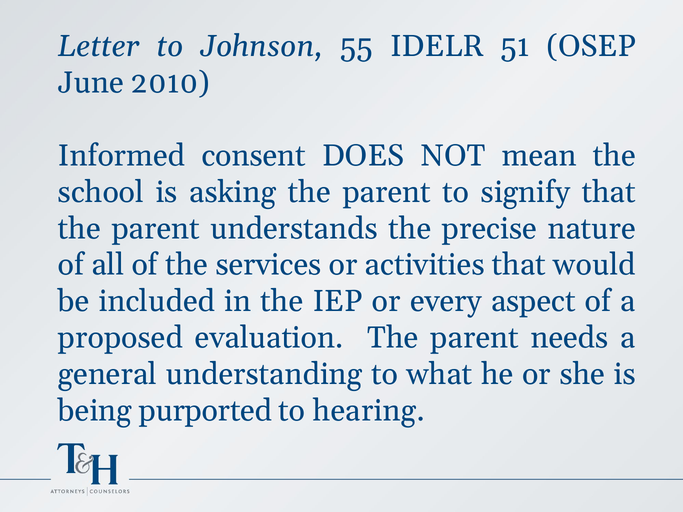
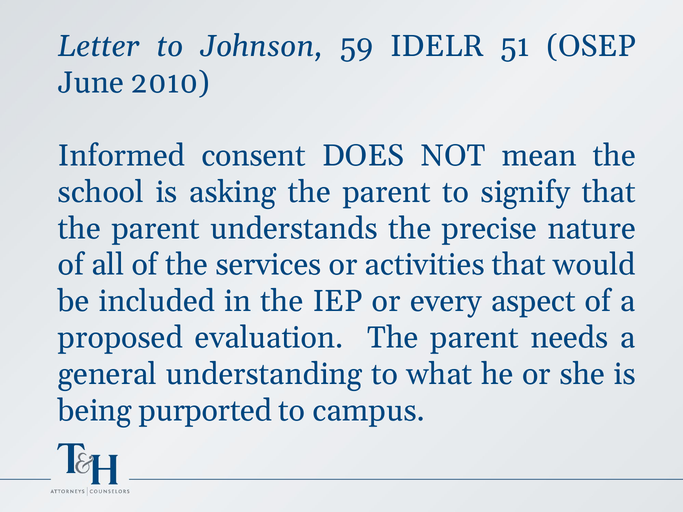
55: 55 -> 59 (357, 46)
hearing: hearing -> campus (369, 411)
